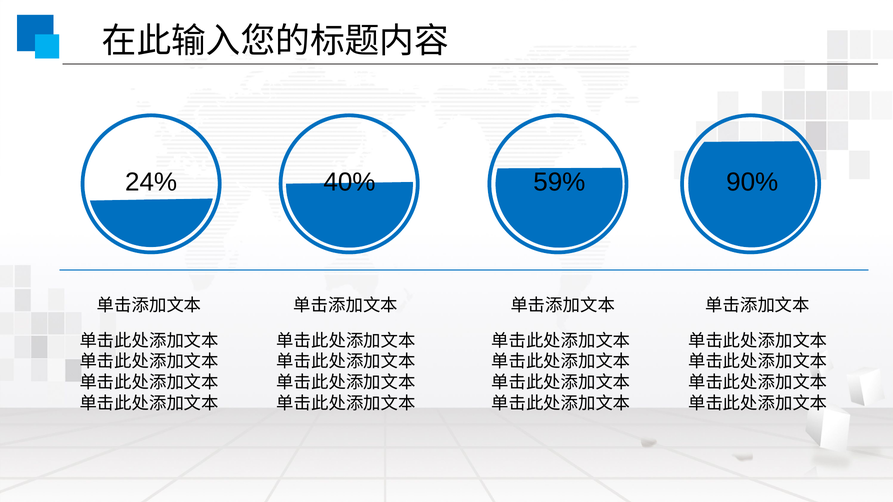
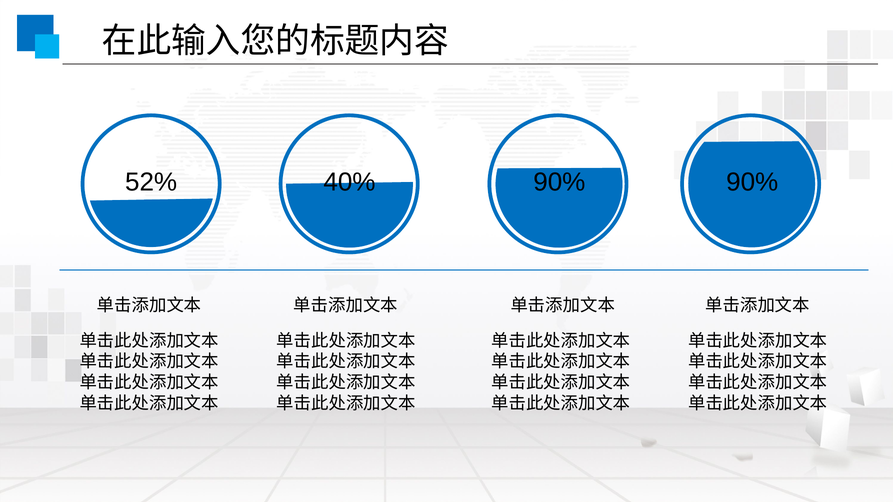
24%: 24% -> 52% (151, 182)
40% 59%: 59% -> 90% (559, 182)
